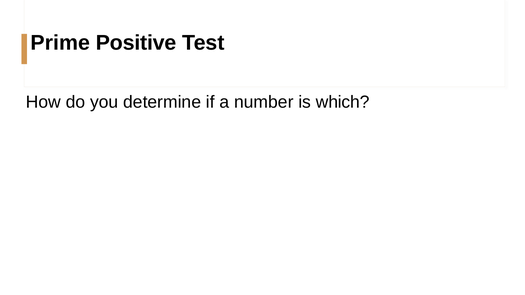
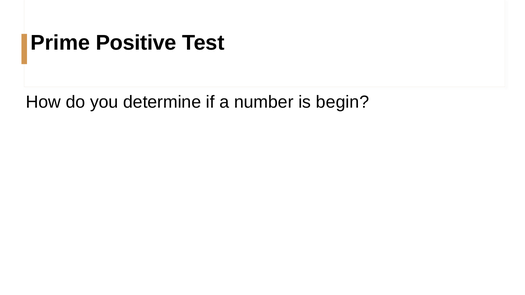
which: which -> begin (343, 102)
